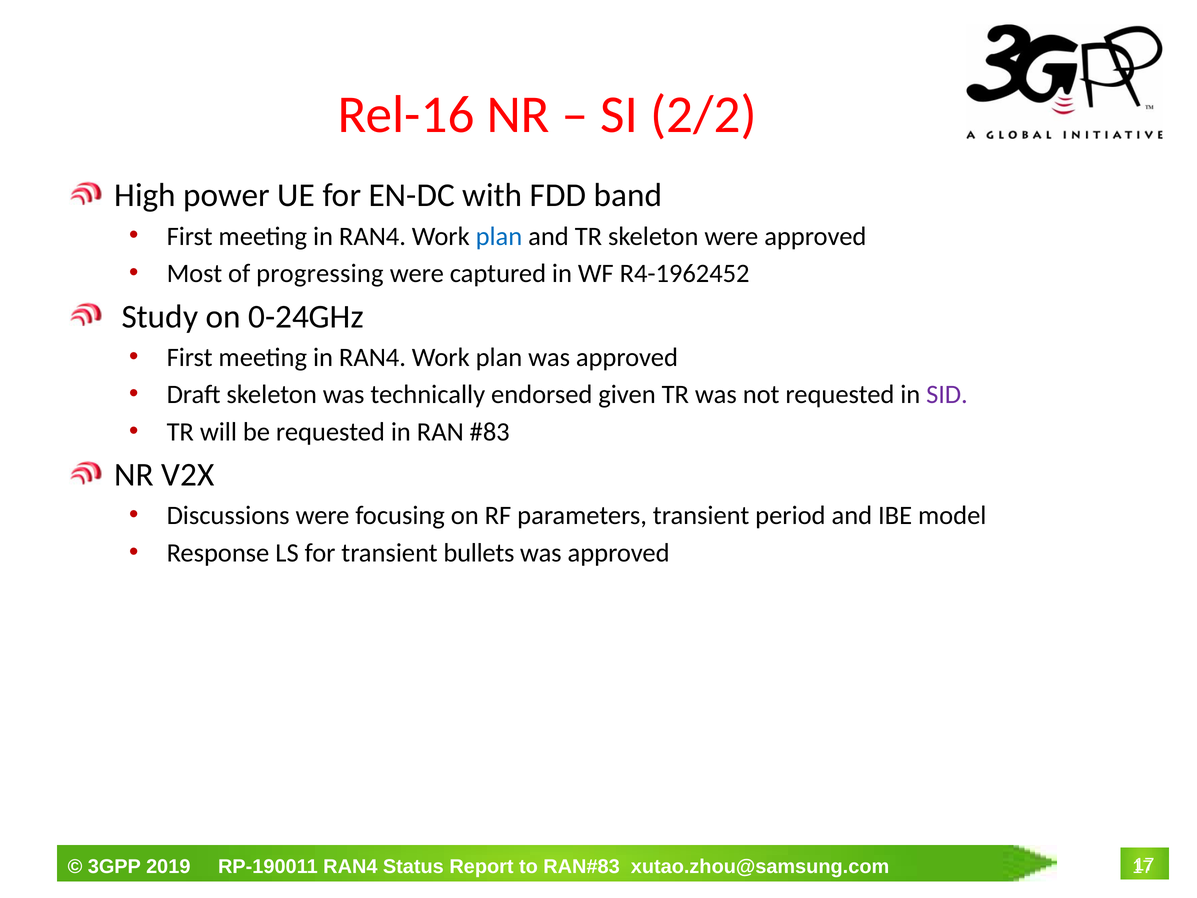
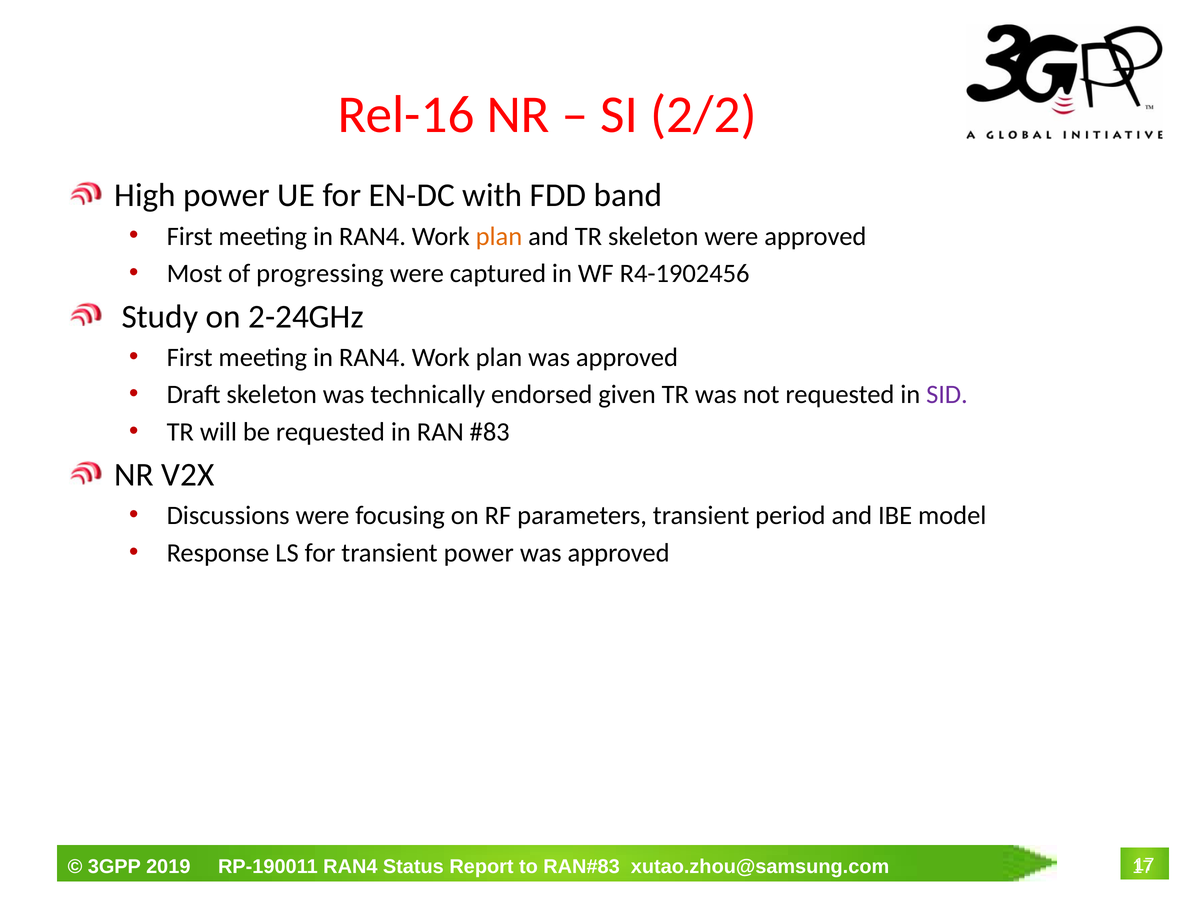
plan colour: blue -> orange (499, 236)
R4-1962452: R4-1962452 -> R4-1902456 (685, 273)
0-24GHz: 0-24GHz -> 2-24GHz (306, 316)
transient bullets: bullets -> power (479, 553)
